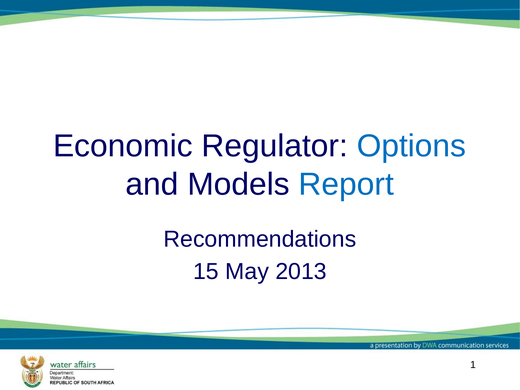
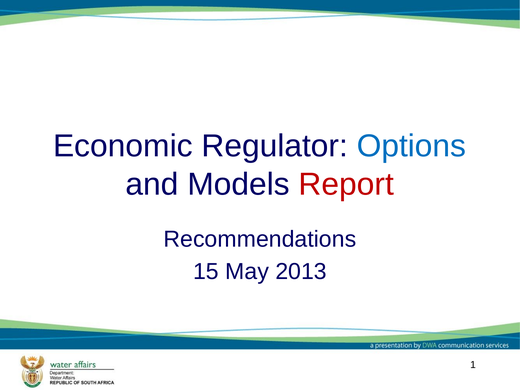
Report colour: blue -> red (346, 184)
